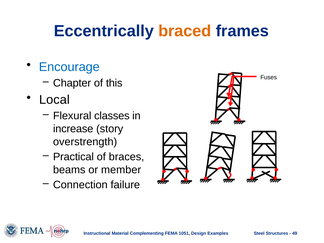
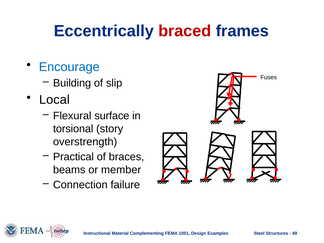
braced colour: orange -> red (185, 31)
Chapter: Chapter -> Building (72, 83)
this: this -> slip (114, 83)
classes: classes -> surface (112, 116)
increase: increase -> torsional (73, 129)
